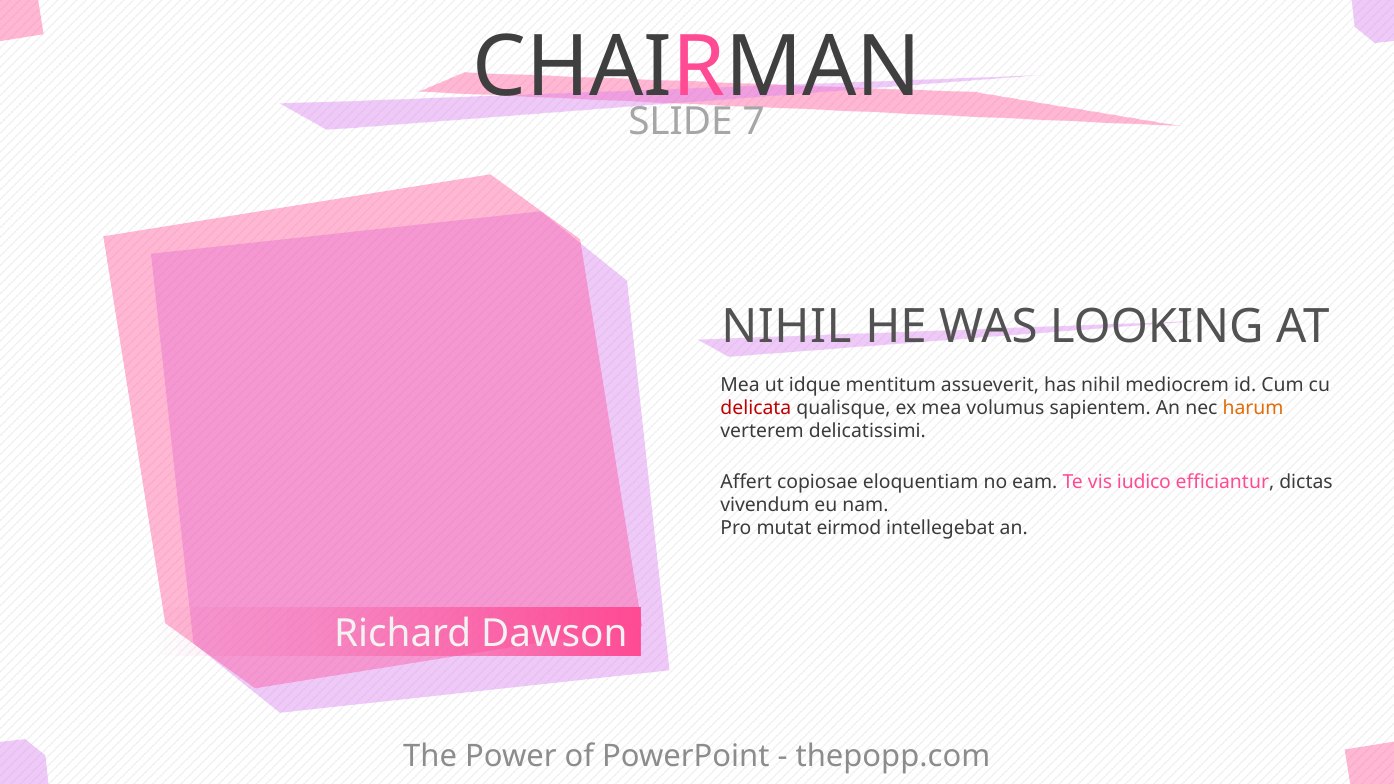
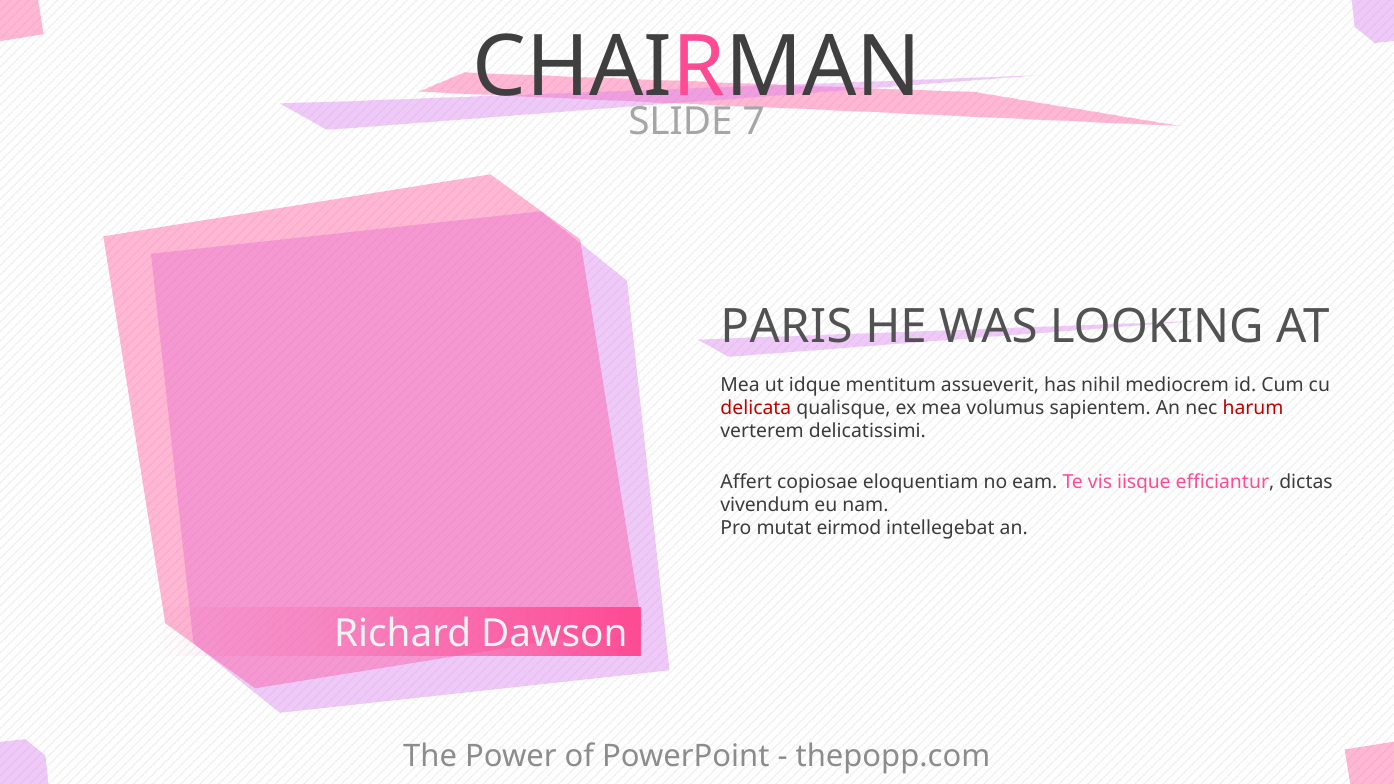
NIHIL: NIHIL -> PARIS (786, 327)
harum colour: orange -> red (1253, 408)
iudico: iudico -> iisque (1144, 482)
